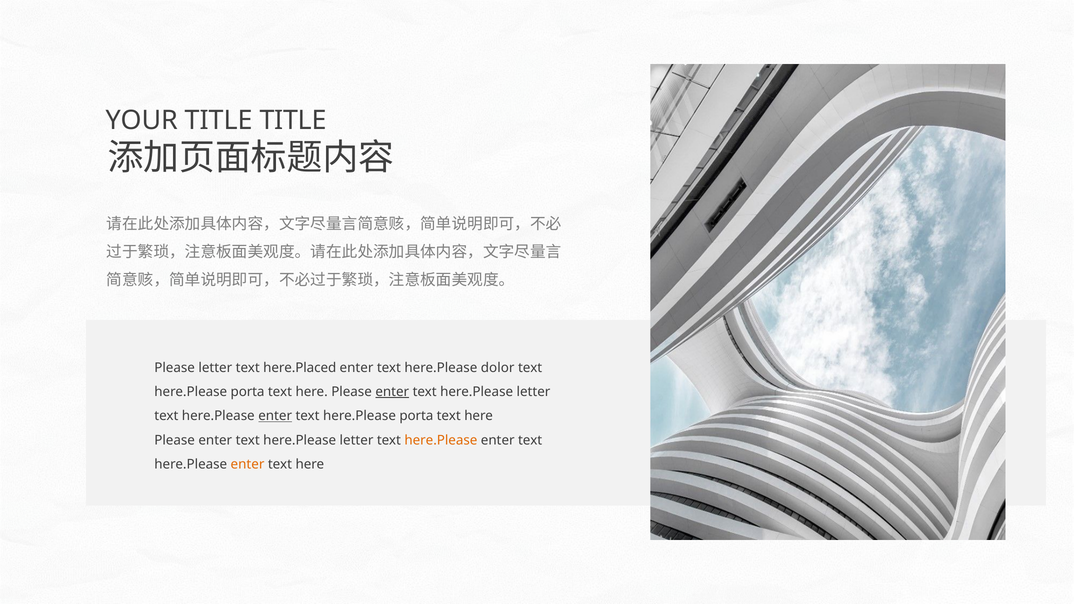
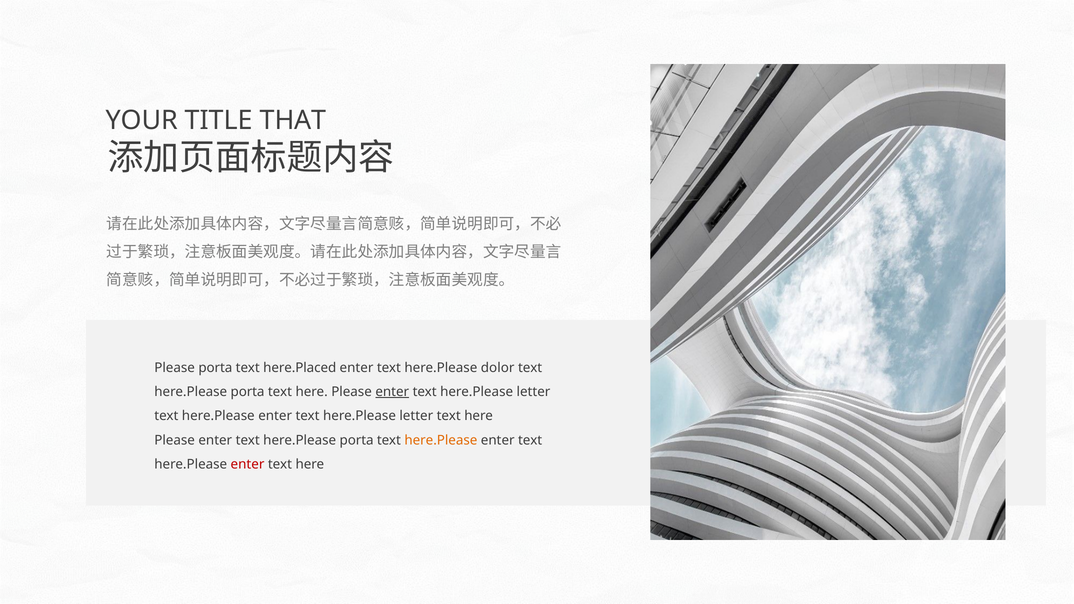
TITLE TITLE: TITLE -> THAT (293, 120)
Please letter: letter -> porta (215, 368)
enter underline: present -> none (275, 416)
porta: porta -> letter (416, 416)
letter: letter -> porta (357, 440)
enter colour: orange -> red (248, 464)
